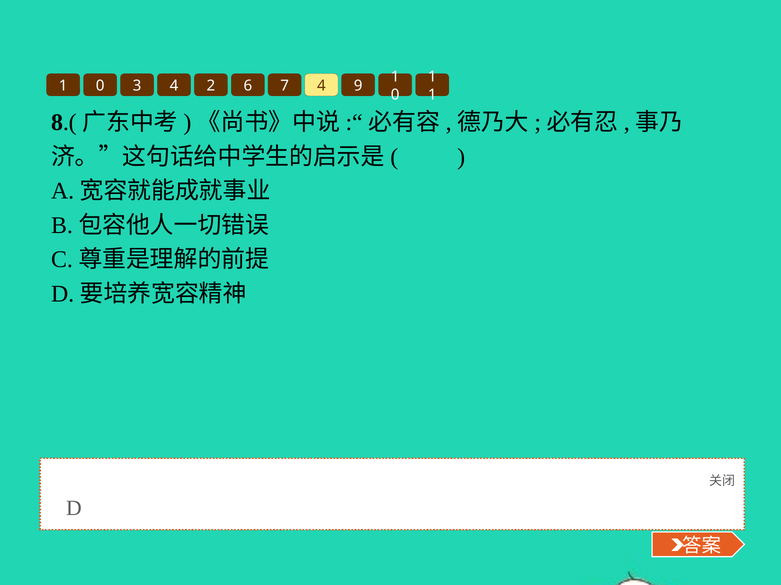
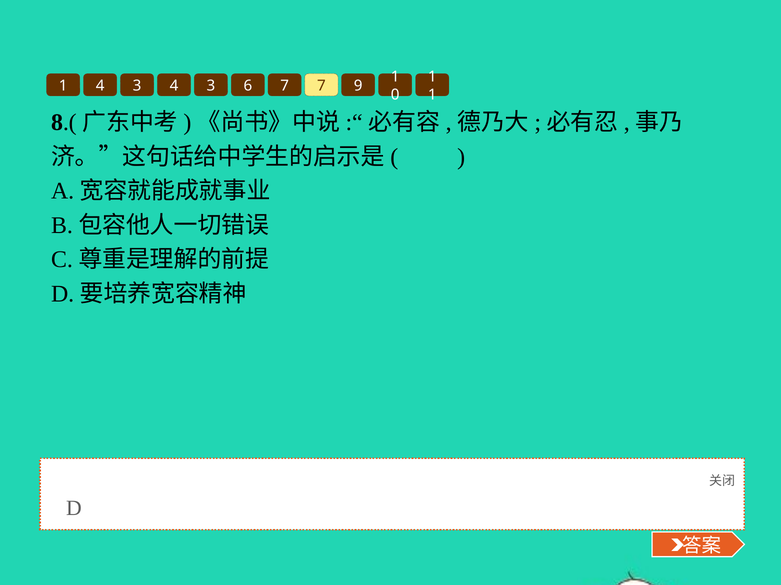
0: 0 -> 4 (100, 86)
3 4 2: 2 -> 3 (211, 86)
7 4: 4 -> 7 (321, 86)
